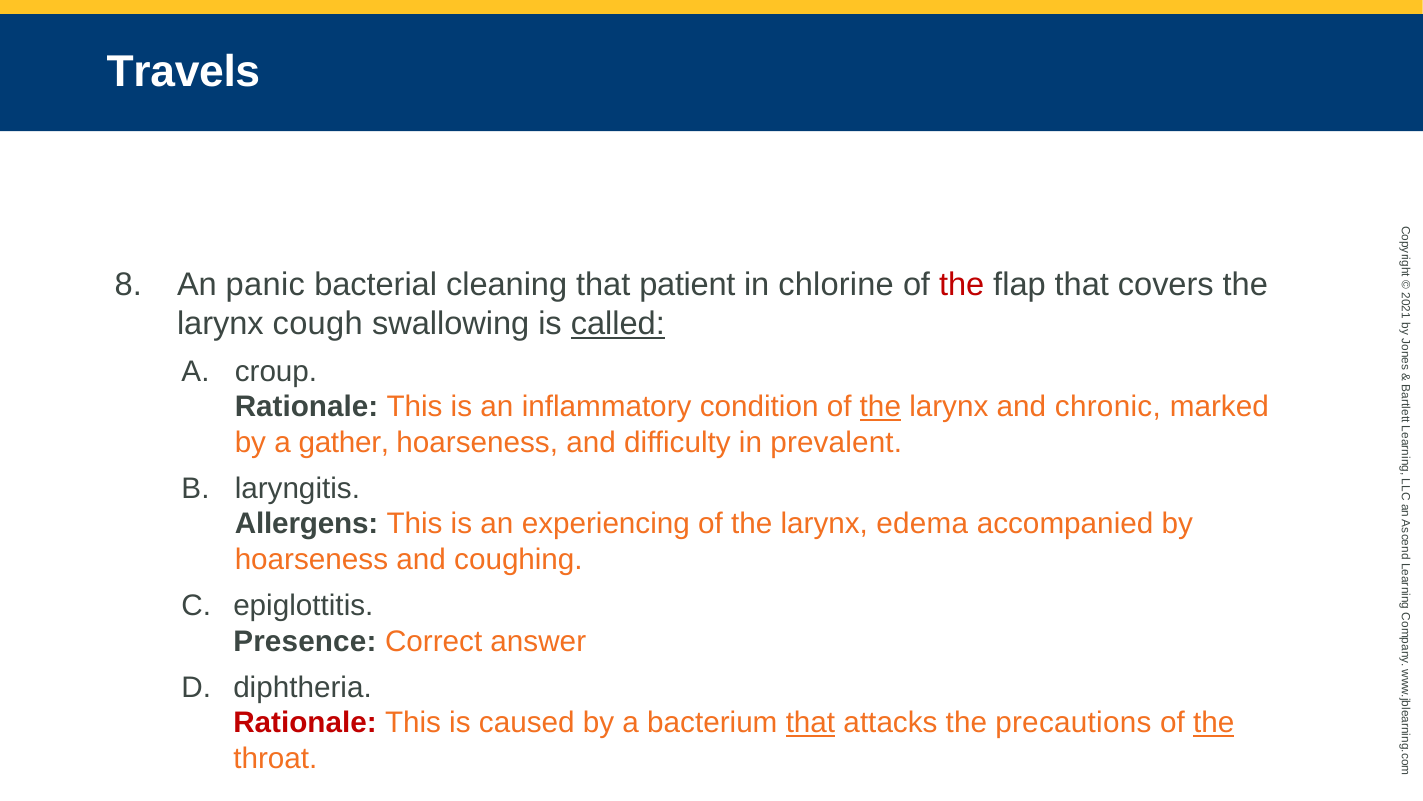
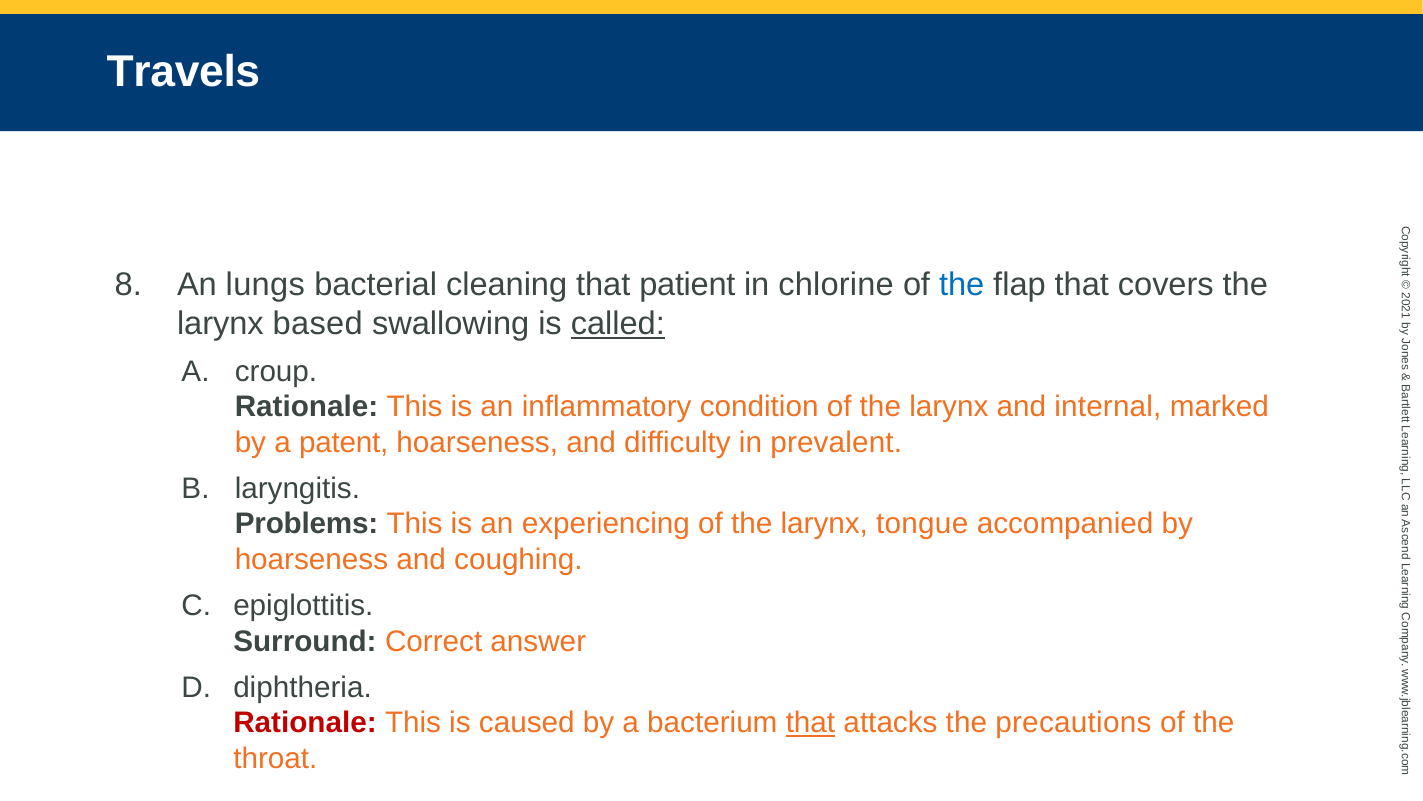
panic: panic -> lungs (265, 284)
the colour: red -> blue (962, 284)
cough: cough -> based (318, 323)
the underline: present -> none (880, 407)
chronic: chronic -> internal (1108, 407)
gather: gather -> patent (344, 442)
Allergens: Allergens -> Problems (307, 524)
edema: edema -> tongue (922, 524)
Presence: Presence -> Surround (305, 641)
the underline: present -> none (1214, 722)
